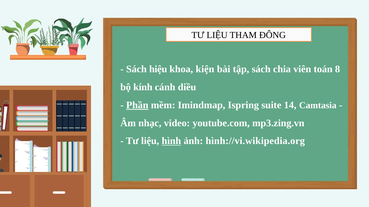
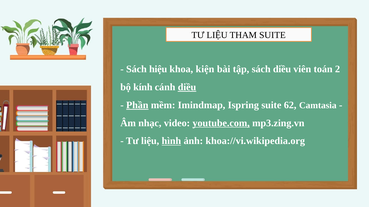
THAM ĐÔNG: ĐÔNG -> SUITE (272, 35)
sách chia: chia -> diều (282, 69)
8: 8 -> 2 (338, 69)
diều underline: none -> present (187, 87)
14: 14 -> 62 (290, 105)
youtube.com underline: none -> present (221, 123)
hình://vi.wikipedia.org: hình://vi.wikipedia.org -> khoa://vi.wikipedia.org (255, 141)
